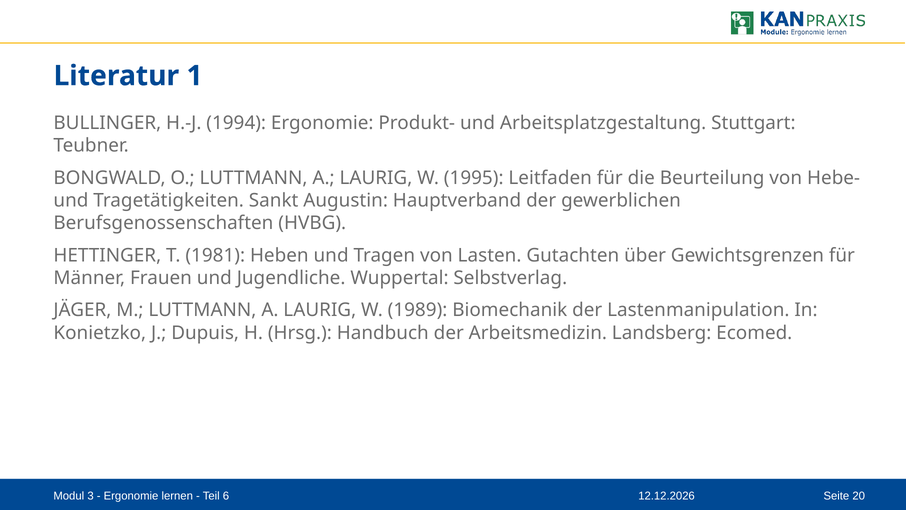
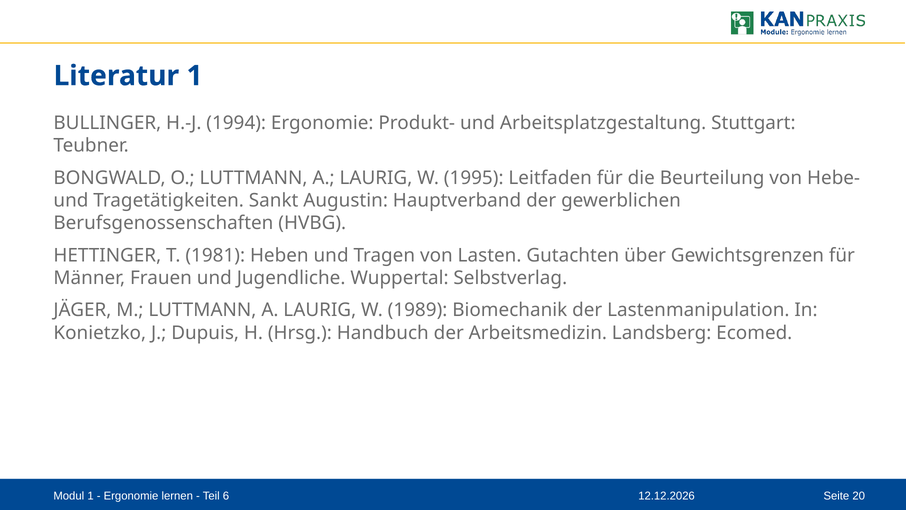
Modul 3: 3 -> 1 (91, 496)
